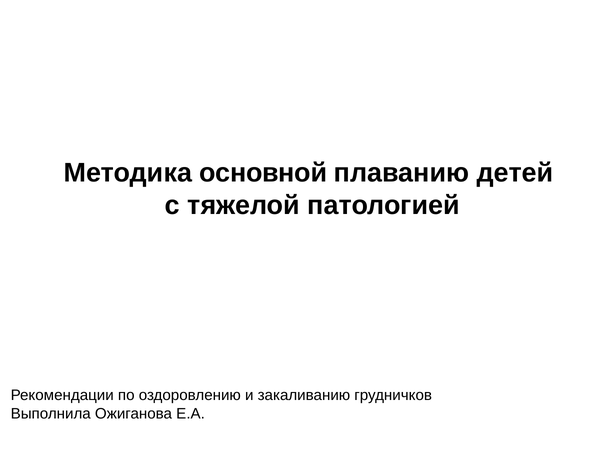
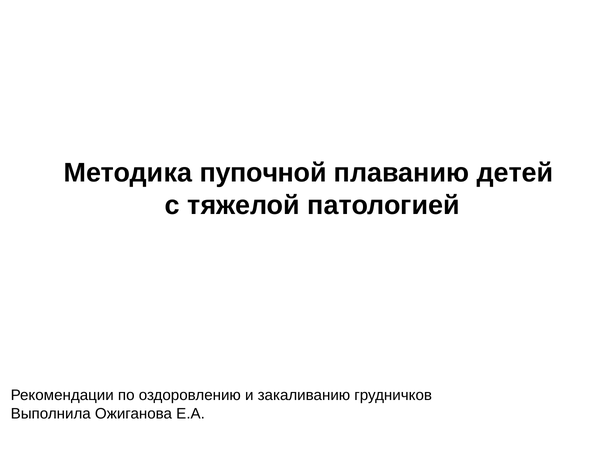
основной: основной -> пупочной (263, 173)
